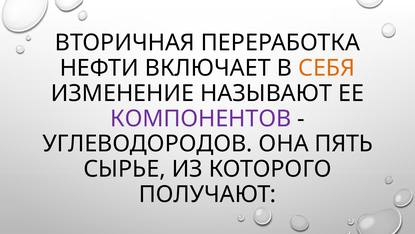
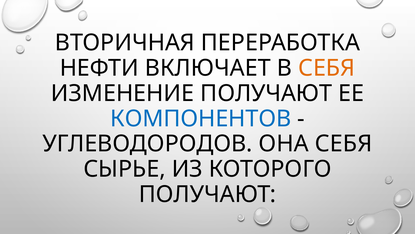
ИЗМЕНЕНИЕ НАЗЫВАЮТ: НАЗЫВАЮТ -> ПОЛУЧАЮТ (266, 93)
КОМПОНЕНТОВ colour: purple -> blue (201, 118)
ОНА ПЯТЬ: ПЯТЬ -> СЕБЯ (344, 144)
